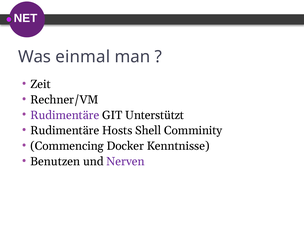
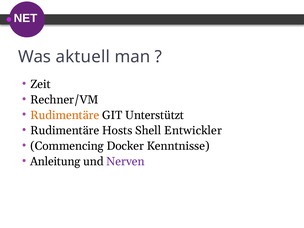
einmal: einmal -> aktuell (83, 57)
Rudimentäre colour: purple -> orange (65, 115)
Comminity: Comminity -> Entwickler (193, 131)
Benutzen: Benutzen -> Anleitung (55, 162)
